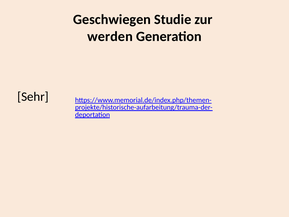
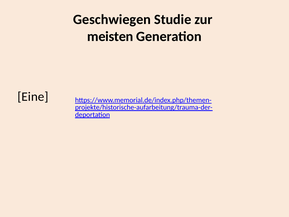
werden: werden -> meisten (110, 36)
Sehr: Sehr -> Eine (33, 97)
